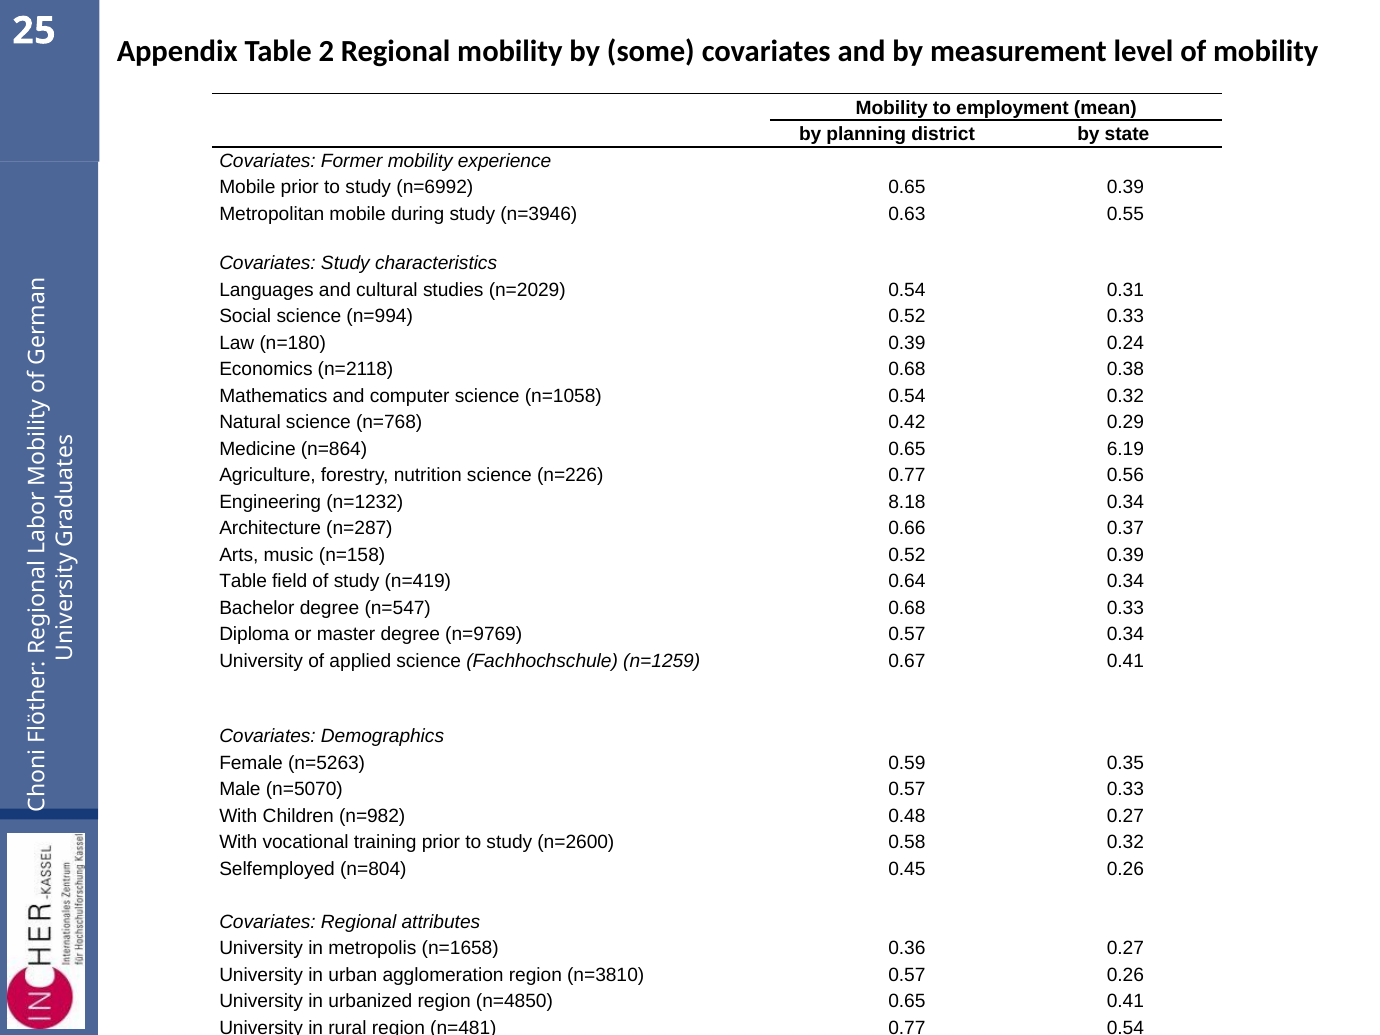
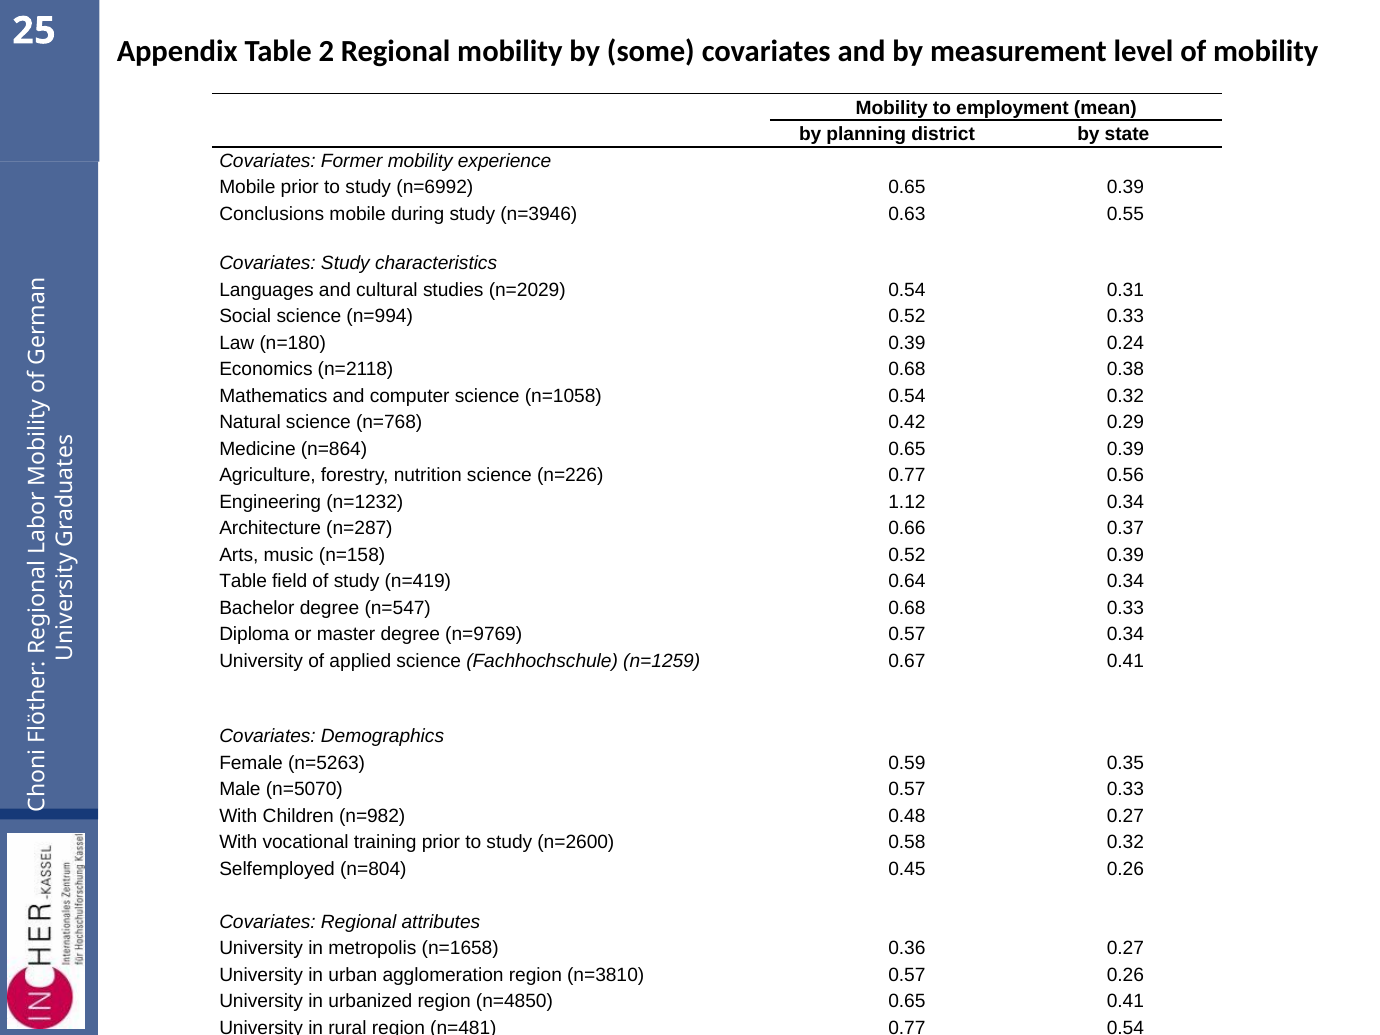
Metropolitan: Metropolitan -> Conclusions (272, 214)
n=864 0.65 6.19: 6.19 -> 0.39 (1125, 449)
8.18: 8.18 -> 1.12 (907, 502)
